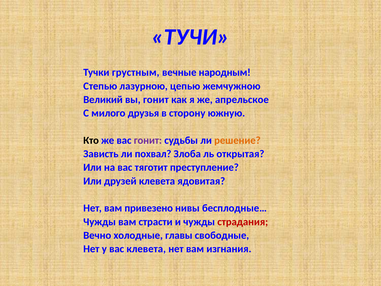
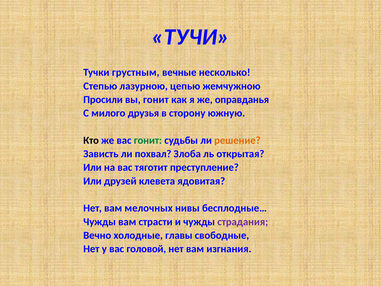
народным: народным -> несколько (225, 72)
Великий: Великий -> Просили (103, 100)
апрельское: апрельское -> оправданья (242, 100)
гонит colour: purple -> green (148, 140)
привезено: привезено -> мелочных (149, 208)
страдания colour: red -> purple (243, 222)
вас клевета: клевета -> головой (146, 249)
